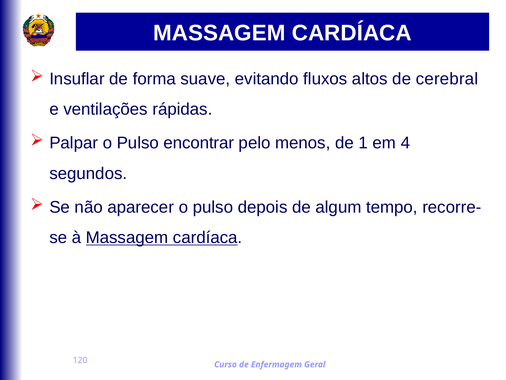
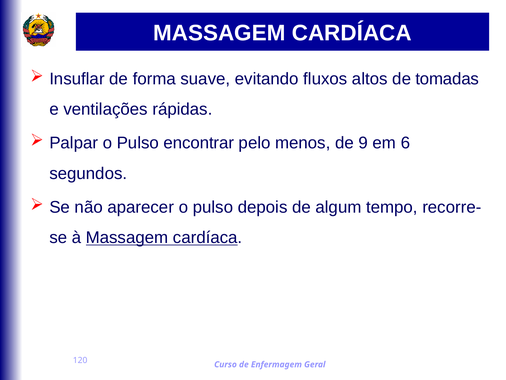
cerebral: cerebral -> tomadas (447, 79)
1: 1 -> 9 (363, 143)
4: 4 -> 6 (405, 143)
